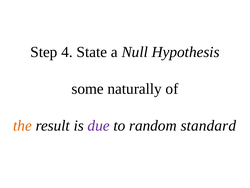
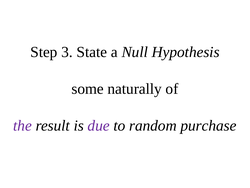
4: 4 -> 3 (67, 52)
the colour: orange -> purple (22, 125)
standard: standard -> purchase (208, 125)
